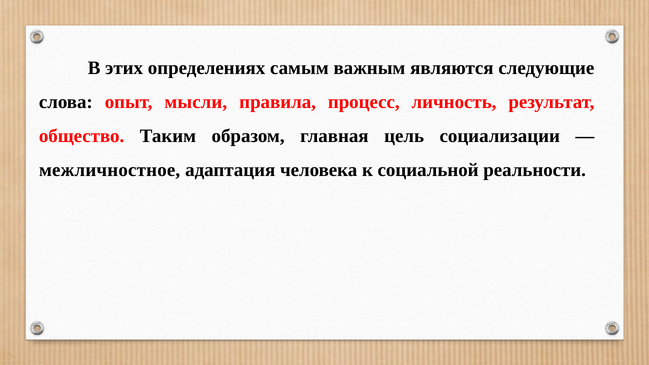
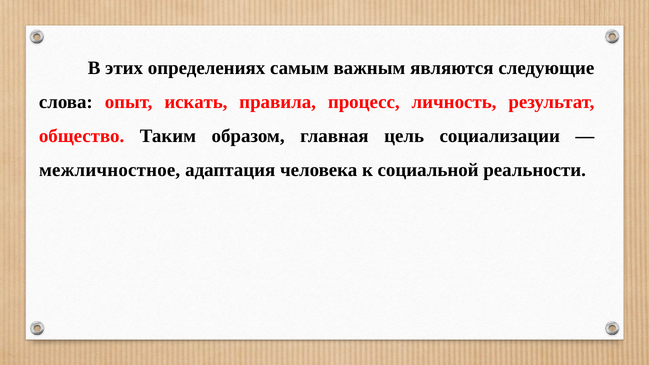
мысли: мысли -> искать (196, 102)
